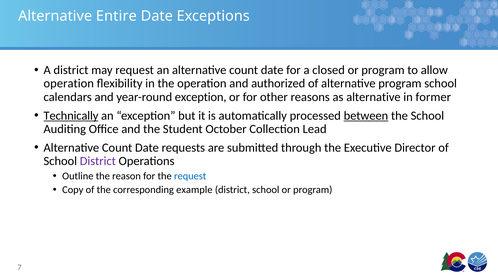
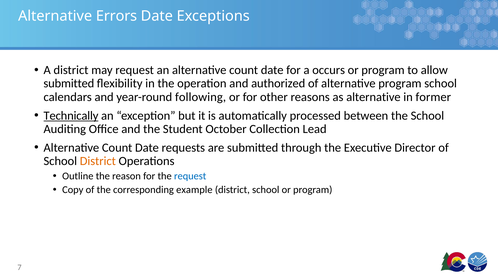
Entire: Entire -> Errors (117, 16)
closed: closed -> occurs (329, 70)
operation: operation -> submitted (69, 84)
year-round exception: exception -> following (201, 97)
between underline: present -> none (366, 116)
District colour: purple -> orange (98, 161)
